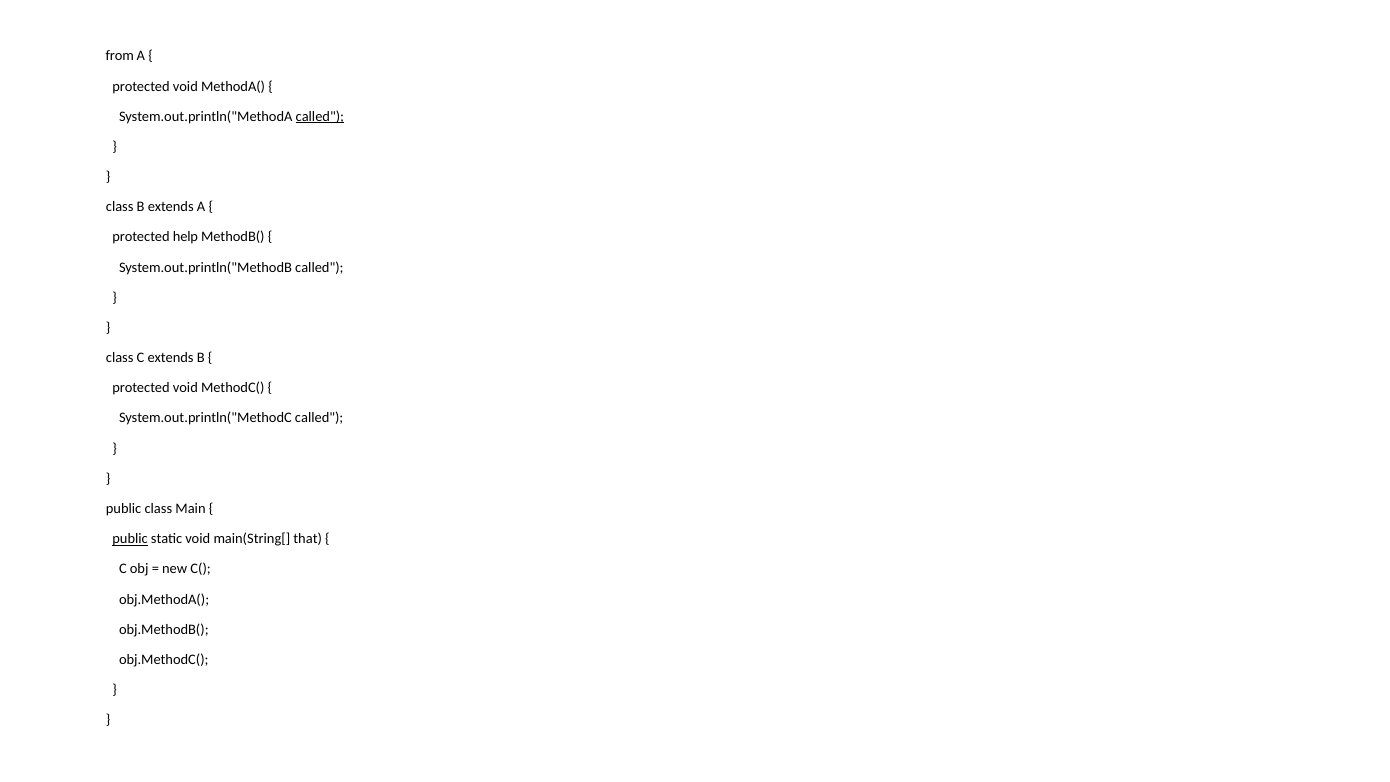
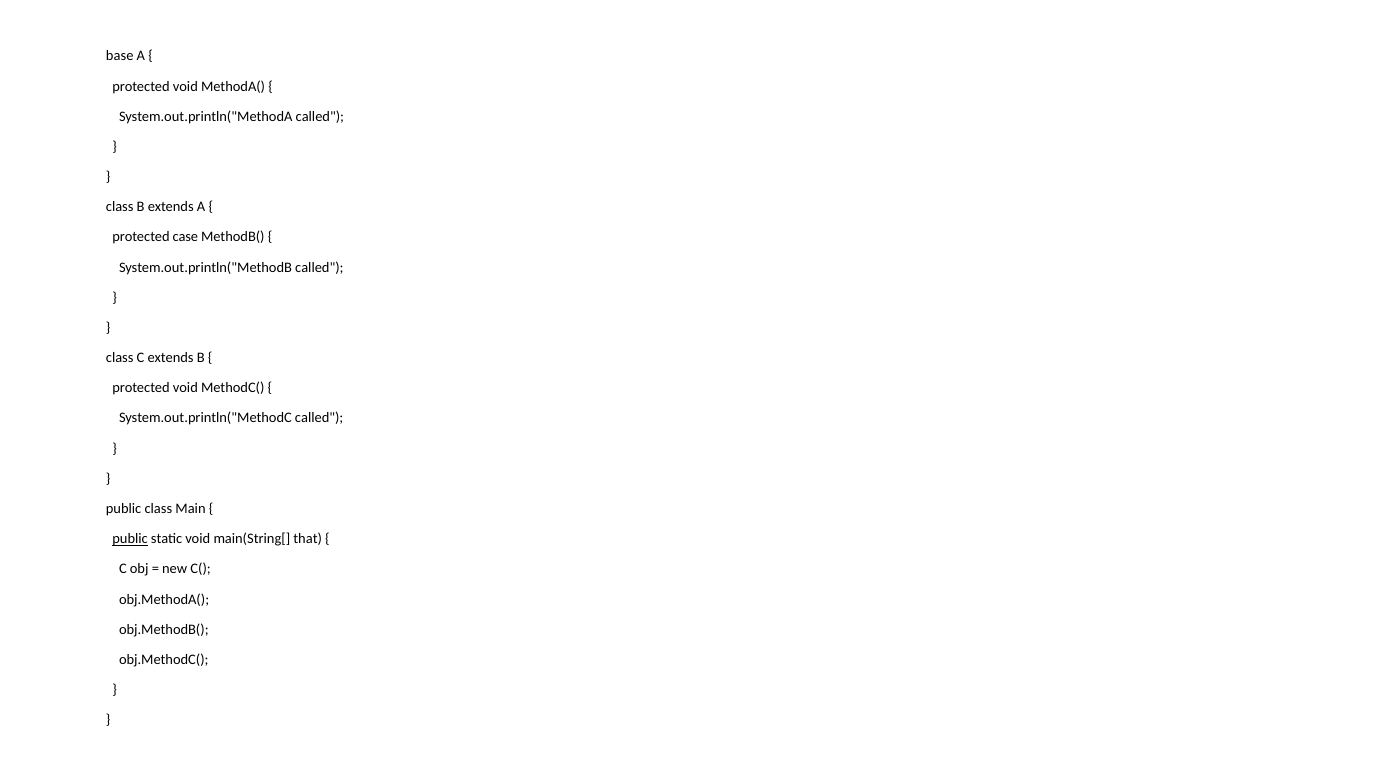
from: from -> base (120, 56)
called underline: present -> none (320, 116)
help: help -> case (185, 237)
